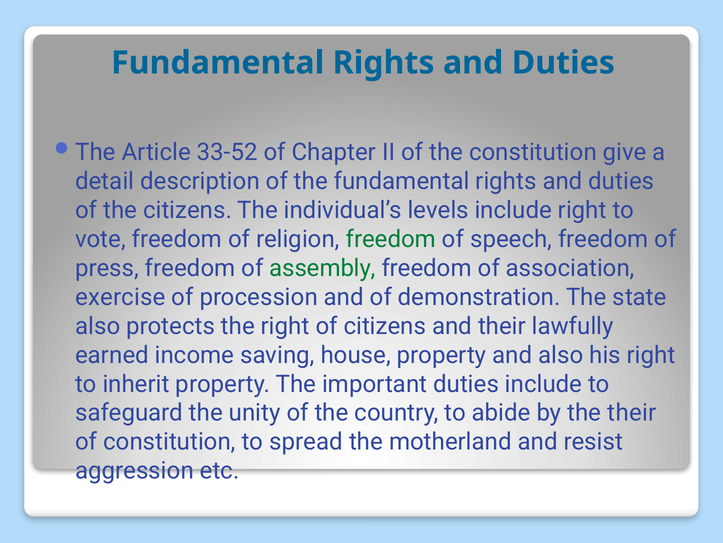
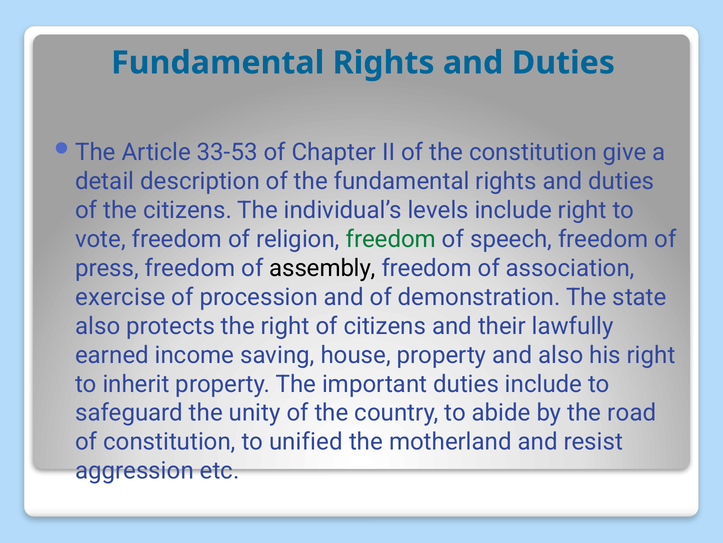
33-52: 33-52 -> 33-53 (227, 152)
assembly colour: green -> black (323, 268)
the their: their -> road (632, 412)
spread: spread -> unified (306, 441)
